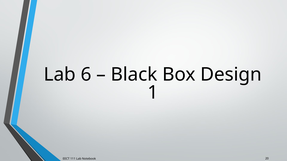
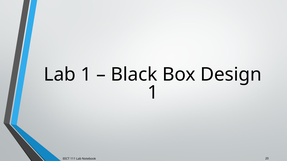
Lab 6: 6 -> 1 (86, 75)
